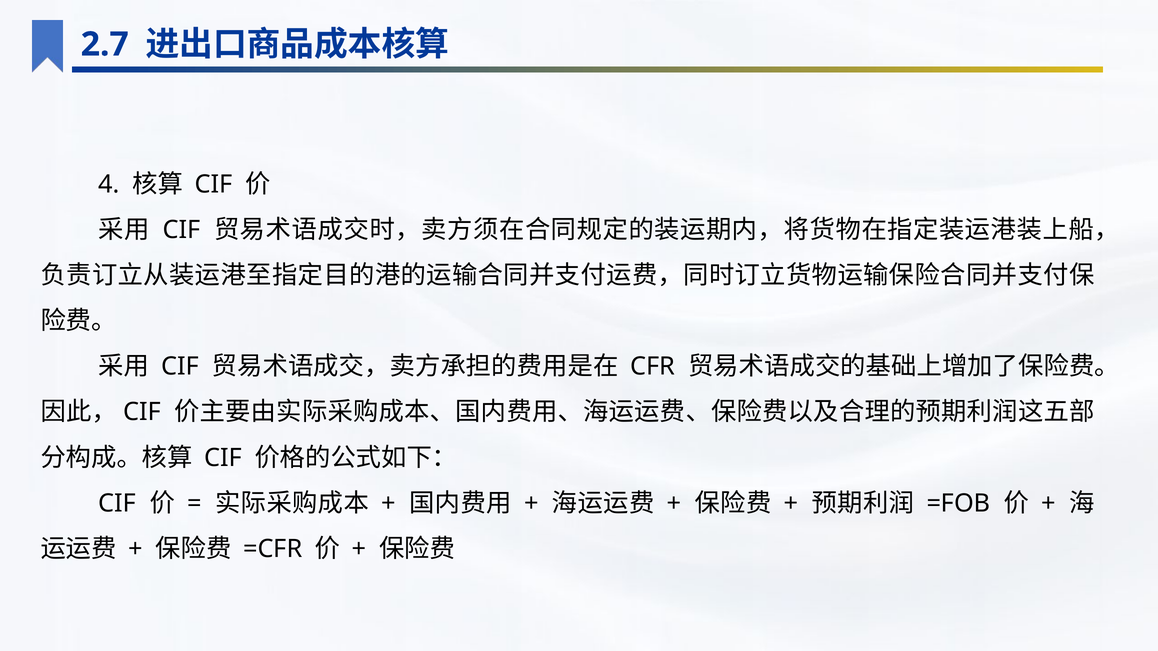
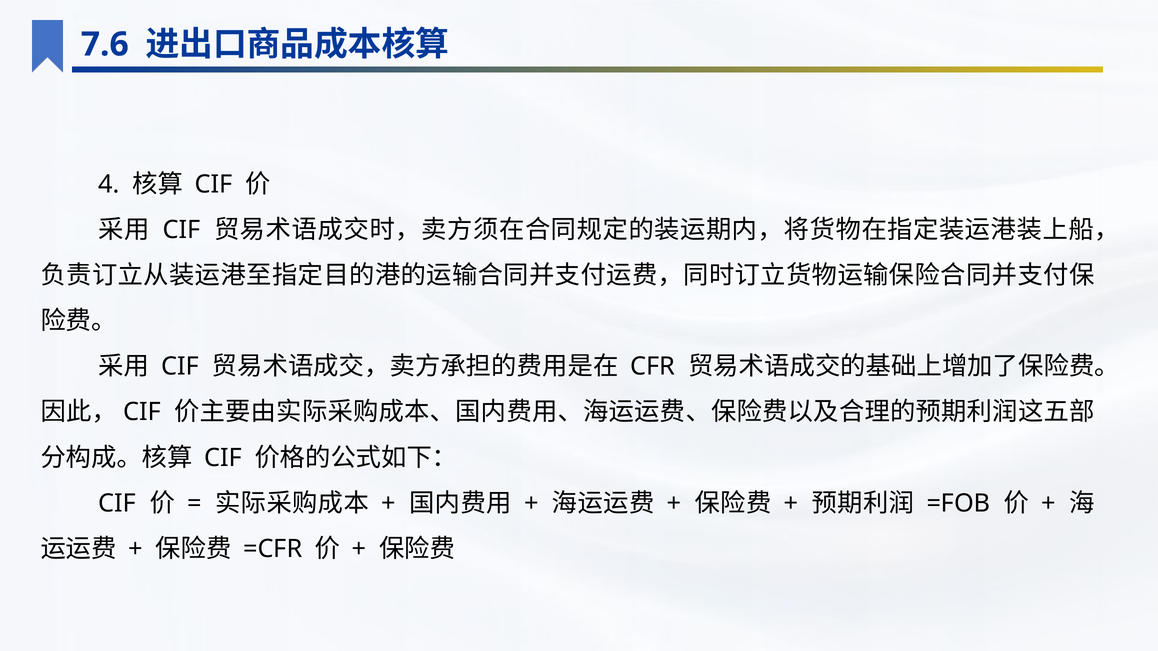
2.7: 2.7 -> 7.6 (105, 44)
